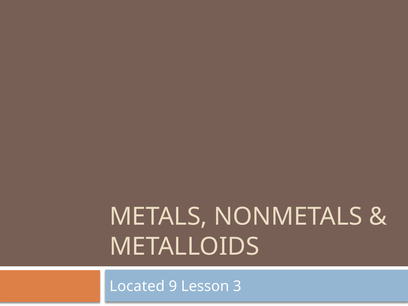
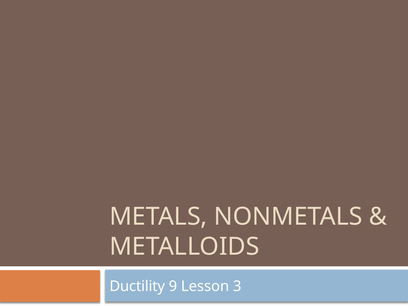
Located: Located -> Ductility (137, 286)
